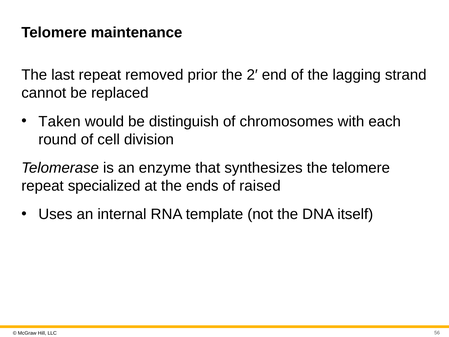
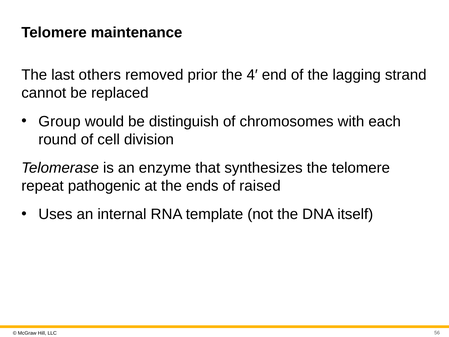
last repeat: repeat -> others (100, 75)
2′: 2′ -> 4′ (252, 75)
Taken: Taken -> Group (60, 121)
specialized: specialized -> pathogenic (104, 186)
